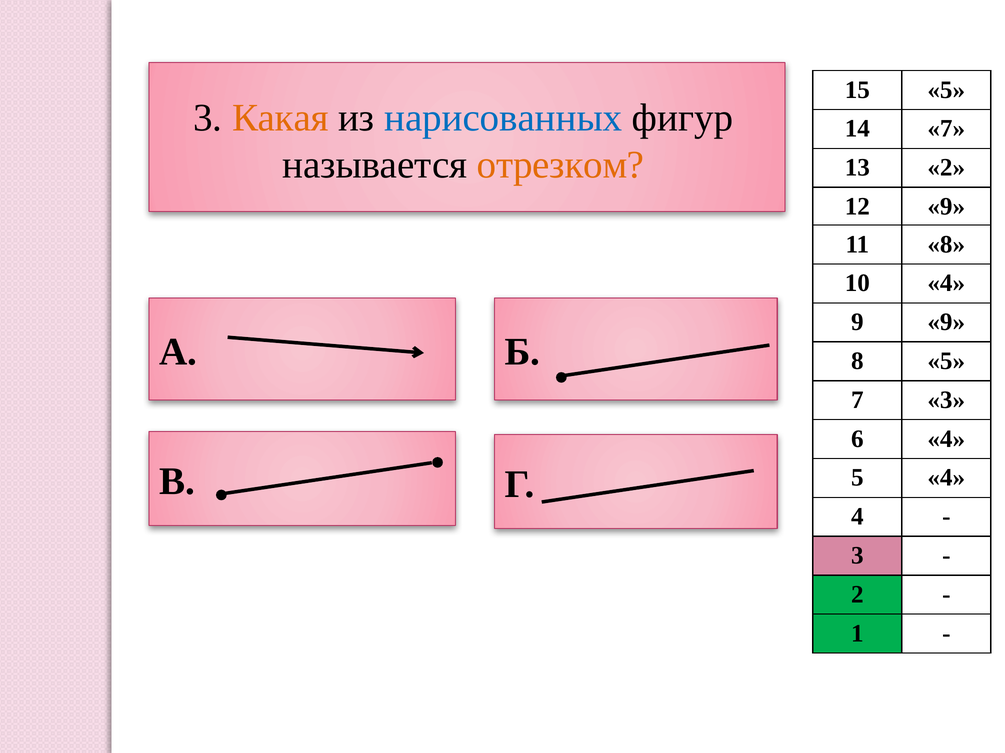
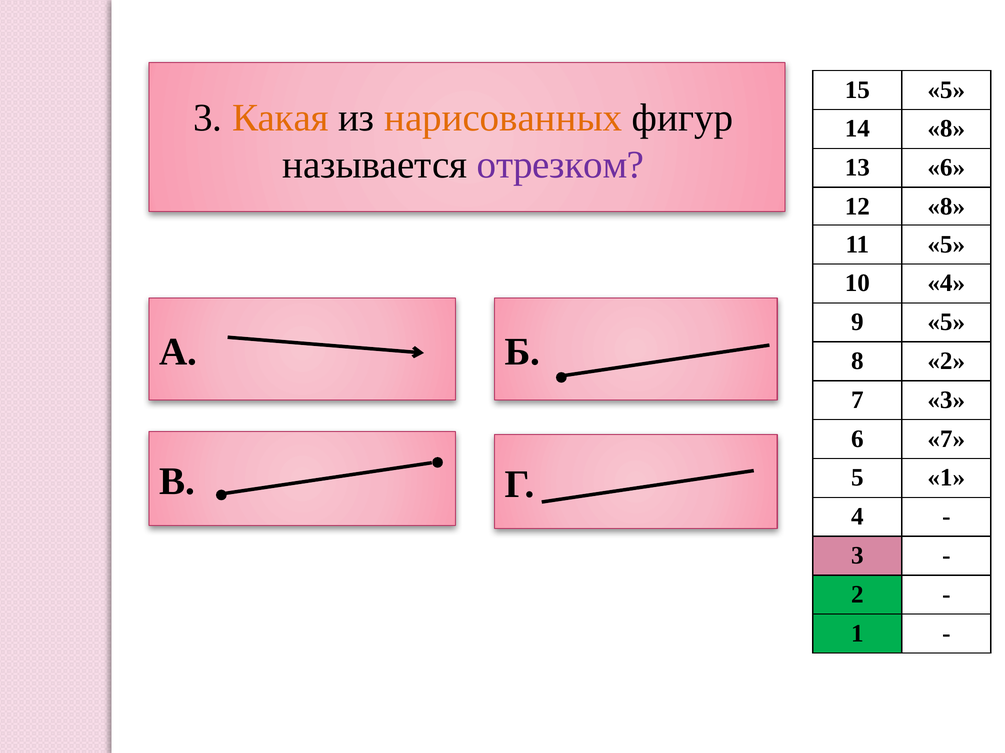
нарисованных colour: blue -> orange (503, 118)
14 7: 7 -> 8 (946, 129)
отрезком colour: orange -> purple (561, 165)
13 2: 2 -> 6 (946, 168)
12 9: 9 -> 8 (946, 207)
11 8: 8 -> 5 (946, 245)
9 9: 9 -> 5 (946, 322)
8 5: 5 -> 2 (946, 361)
6 4: 4 -> 7 (946, 439)
5 4: 4 -> 1 (946, 478)
